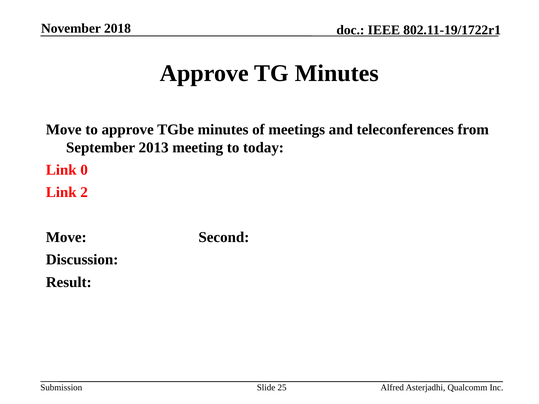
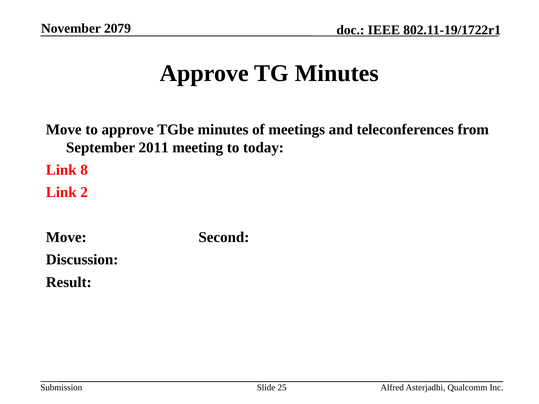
2018: 2018 -> 2079 (118, 29)
2013: 2013 -> 2011 (154, 148)
0: 0 -> 8 (84, 170)
